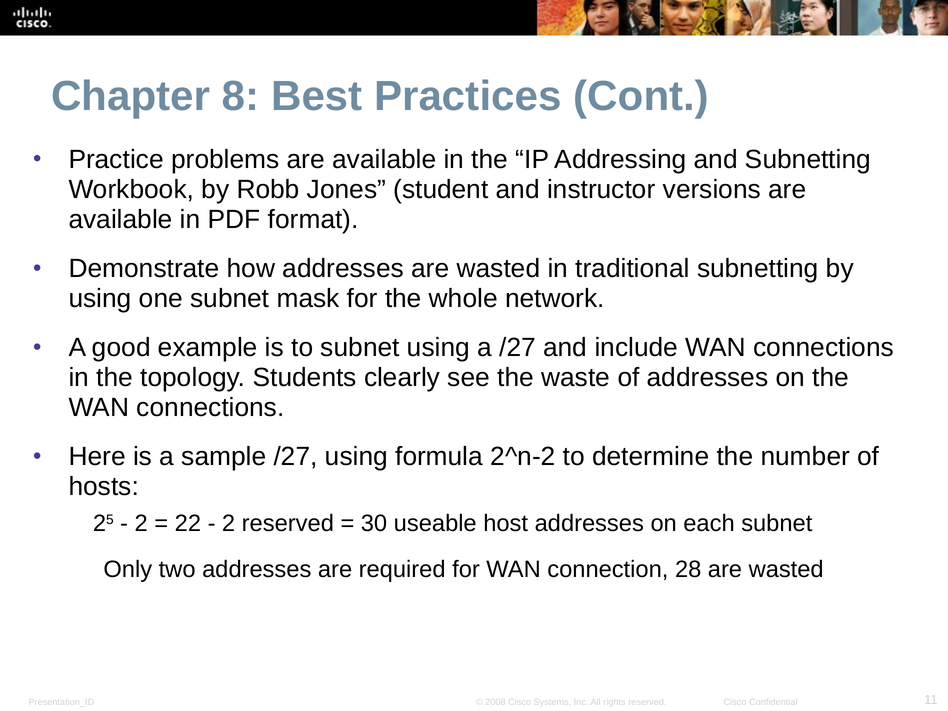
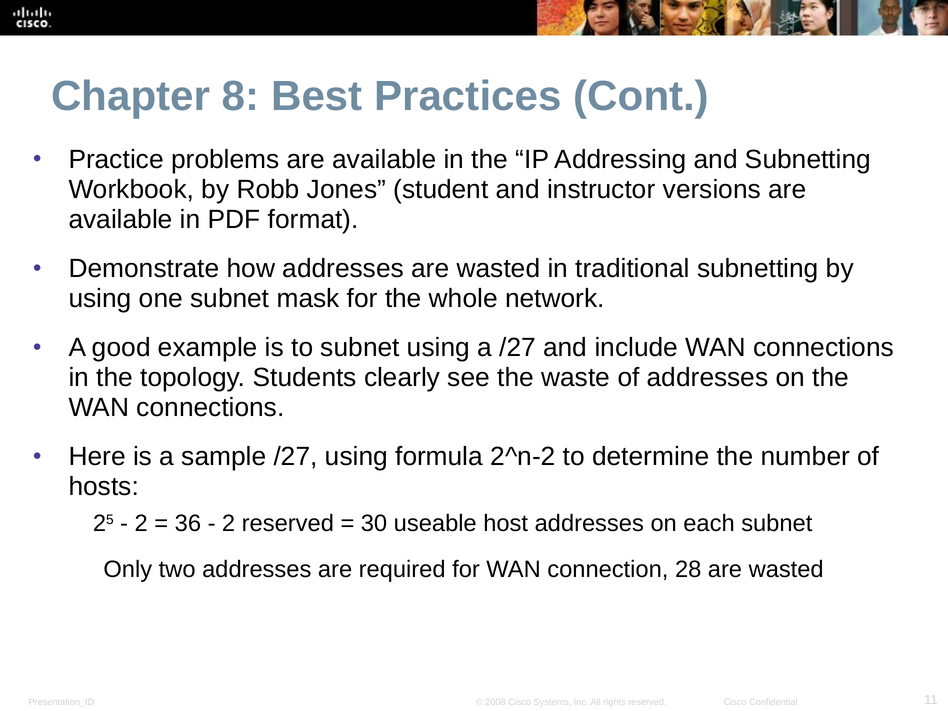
22: 22 -> 36 (188, 523)
